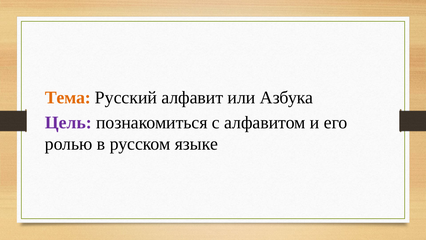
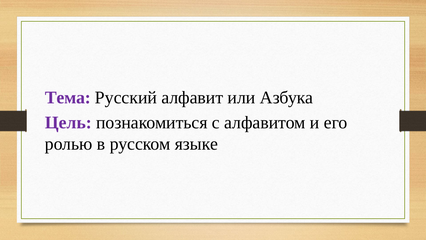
Тема colour: orange -> purple (68, 98)
